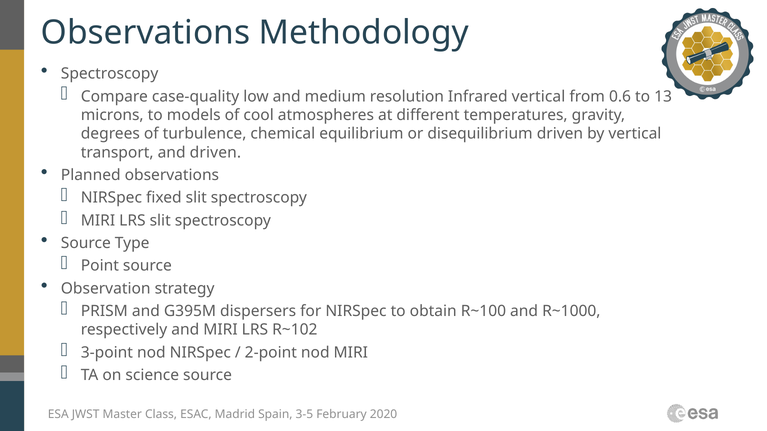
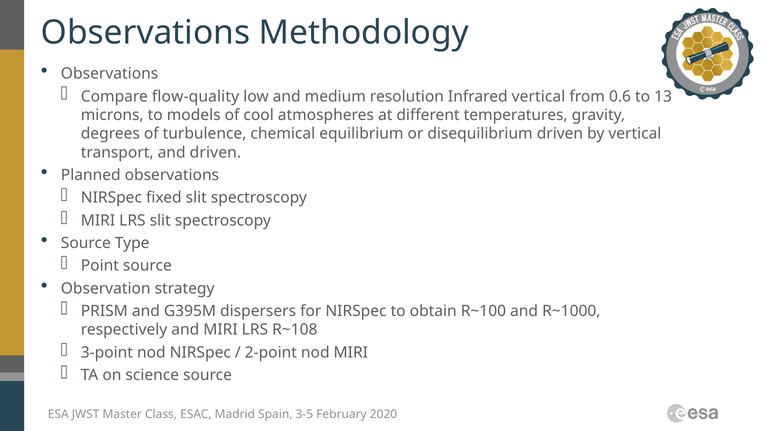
Spectroscopy: Spectroscopy -> Observations (110, 74)
case-quality: case-quality -> flow-quality (196, 97)
R~102: R~102 -> R~108 (295, 330)
